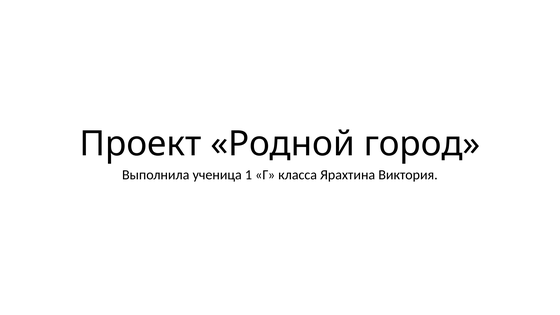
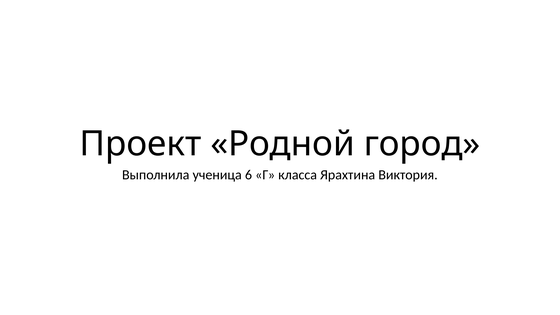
1: 1 -> 6 (248, 175)
